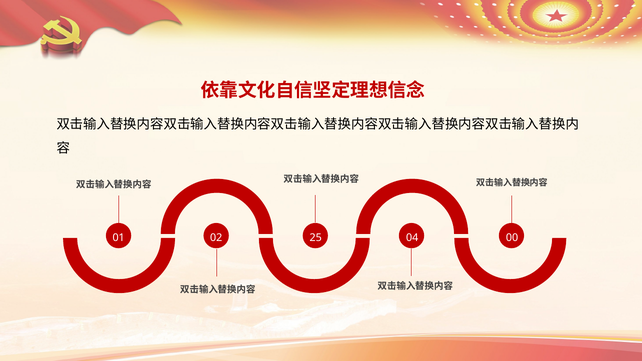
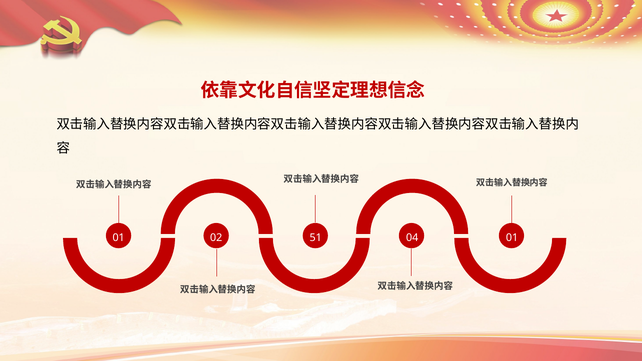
25: 25 -> 51 (316, 238)
04 00: 00 -> 01 (512, 238)
